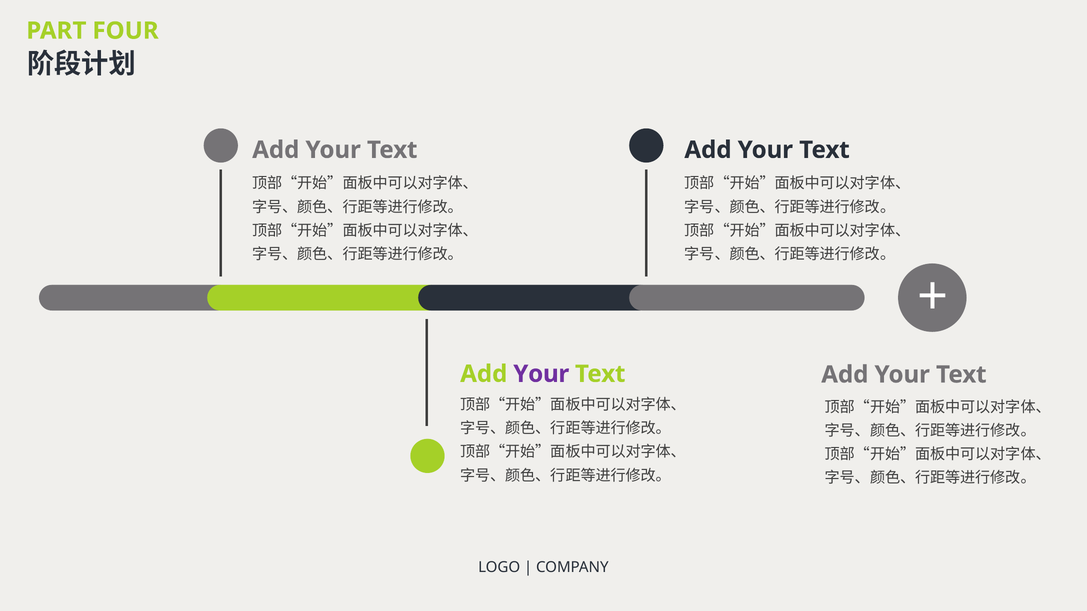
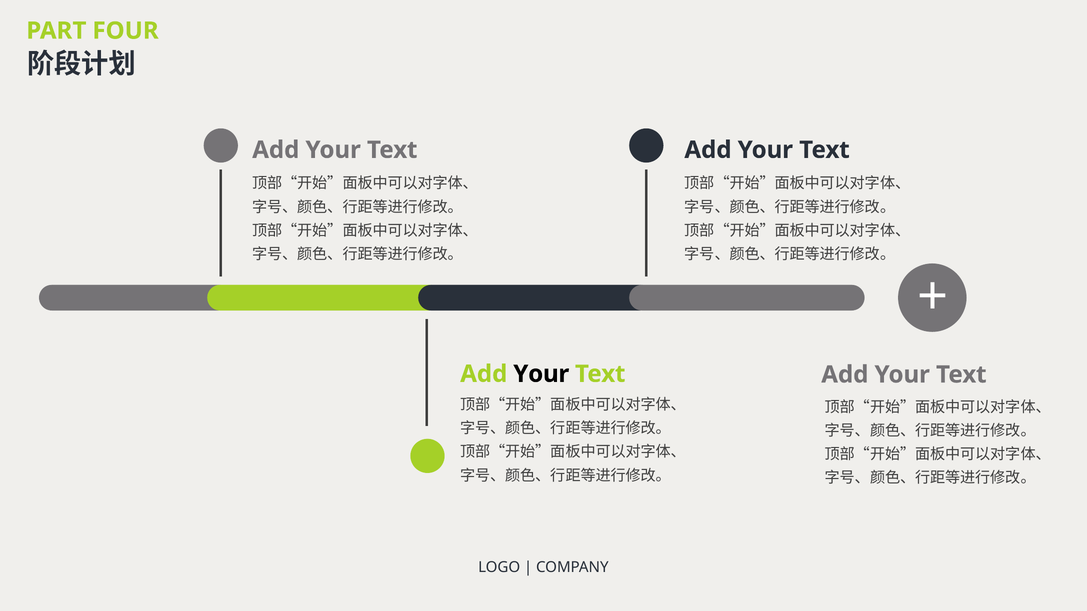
Your colour: purple -> black (541, 374)
